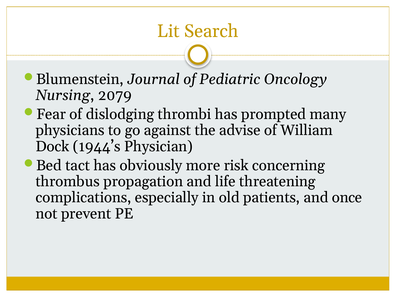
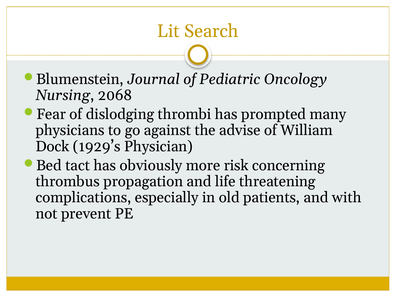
2079: 2079 -> 2068 (115, 95)
1944’s: 1944’s -> 1929’s (97, 146)
once: once -> with (347, 198)
